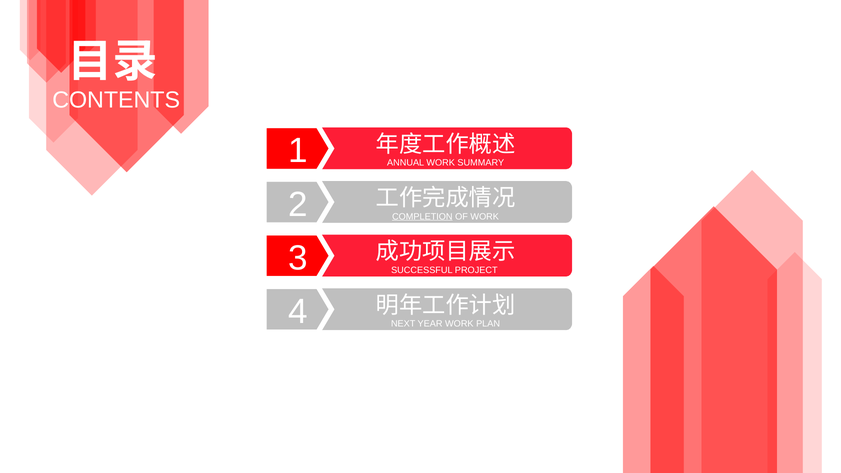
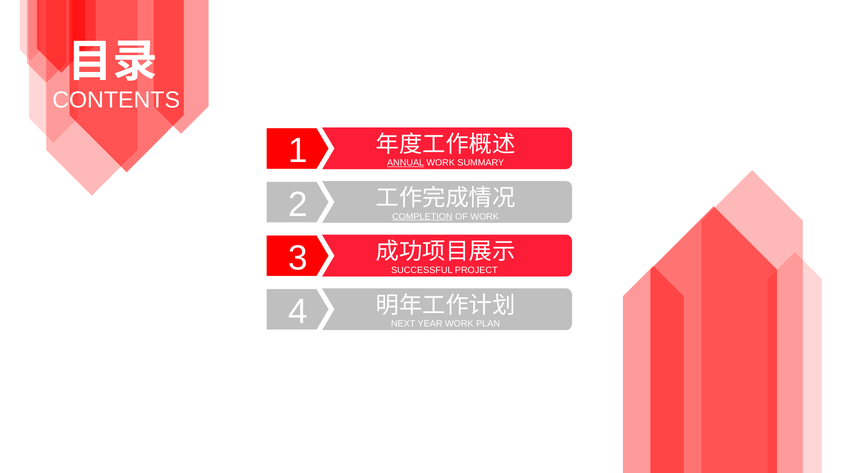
ANNUAL underline: none -> present (406, 163)
